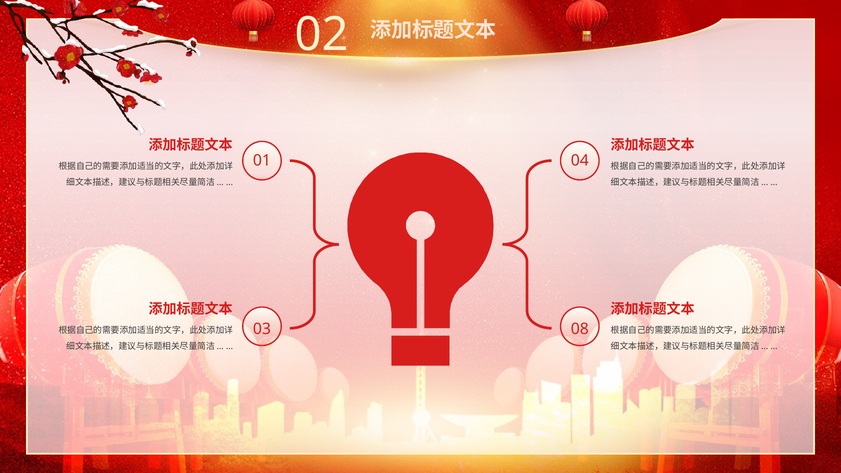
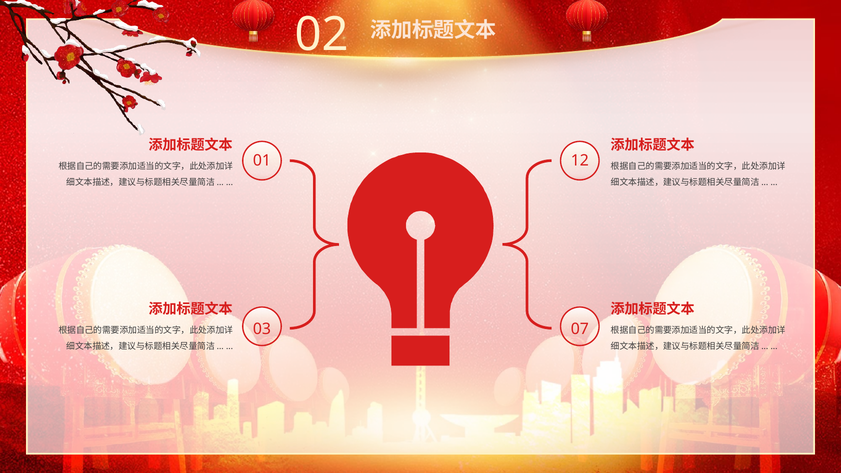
04: 04 -> 12 (580, 161)
08: 08 -> 07 (580, 329)
